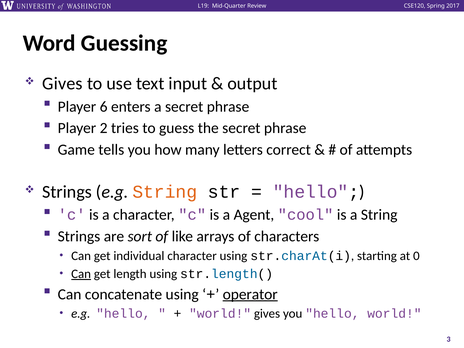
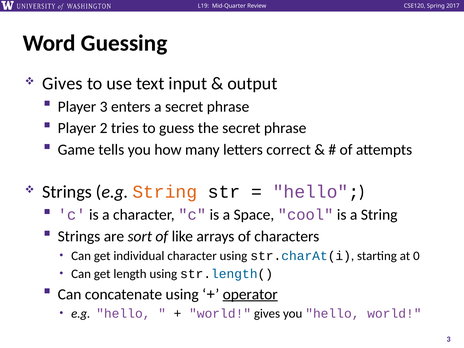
Player 6: 6 -> 3 (104, 107)
Agent: Agent -> Space (254, 215)
Can underline: present -> none (81, 274)
